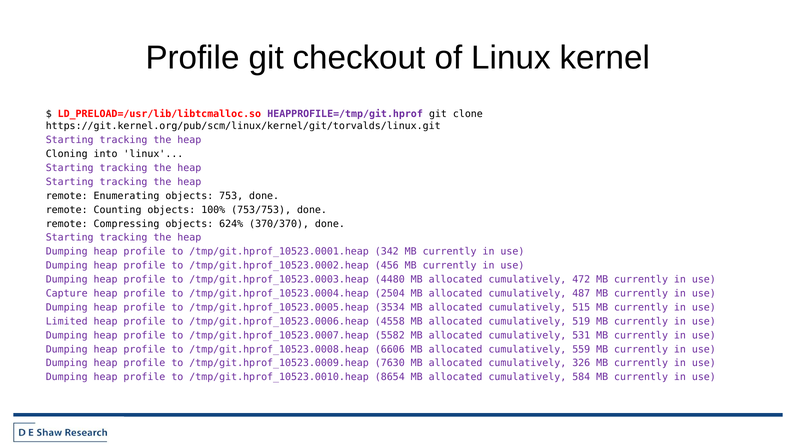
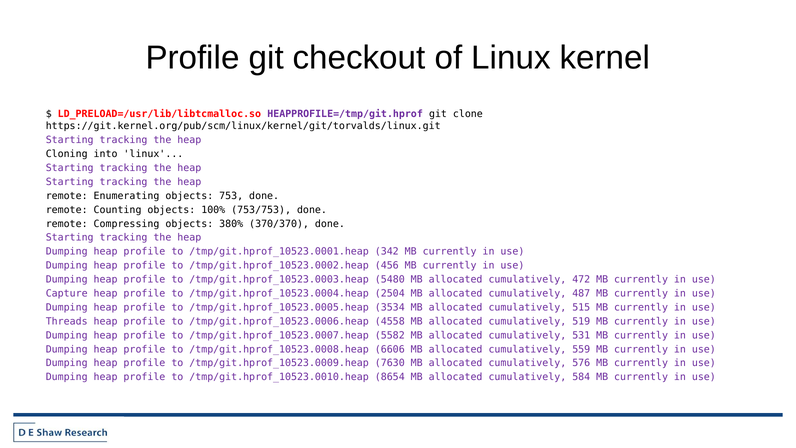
624%: 624% -> 380% (231, 224)
4480: 4480 -> 5480 (390, 279)
Limited: Limited -> Threads (67, 321)
326: 326 -> 576 (581, 363)
